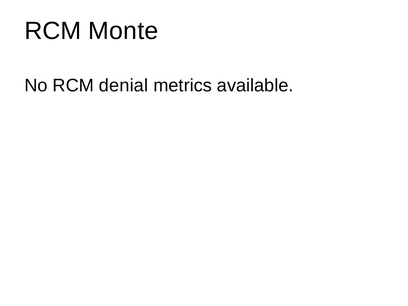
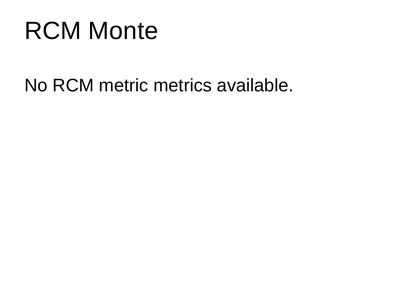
denial: denial -> metric (124, 86)
